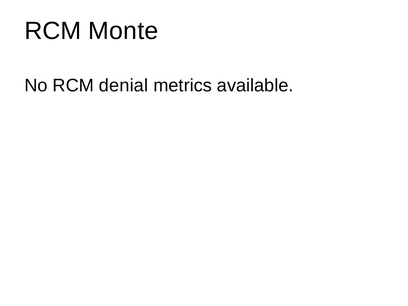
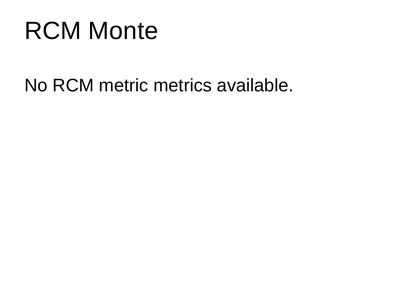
denial: denial -> metric (124, 86)
